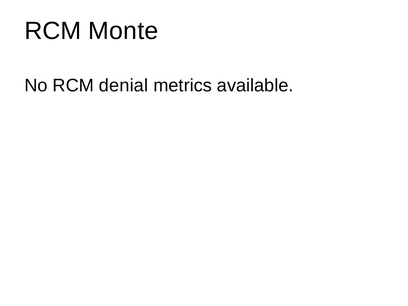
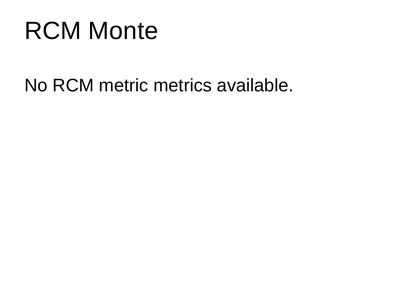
denial: denial -> metric (124, 86)
